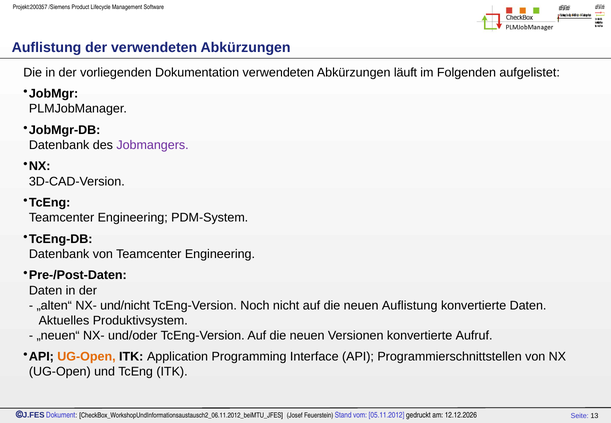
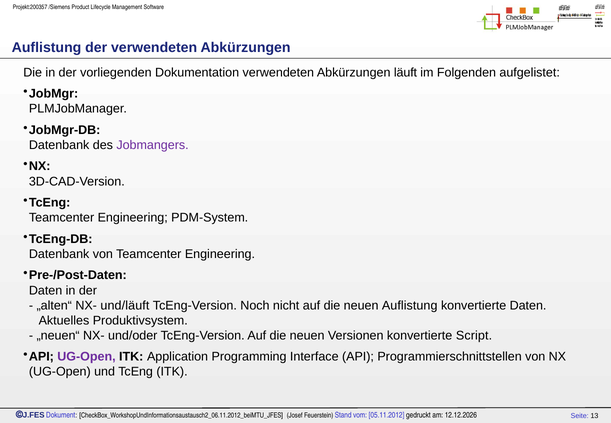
und/nicht: und/nicht -> und/läuft (125, 305)
Aufruf: Aufruf -> Script (474, 335)
UG-Open colour: orange -> purple (86, 357)
